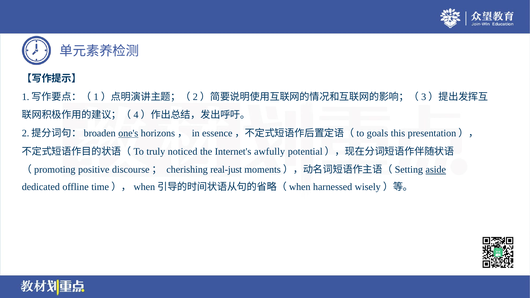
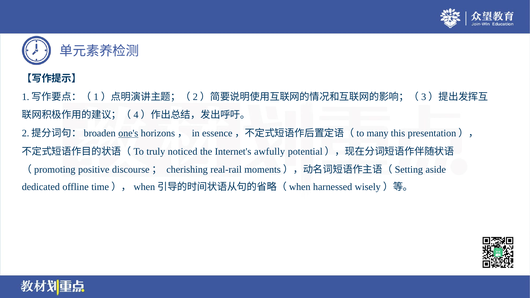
goals: goals -> many (378, 133)
real-just: real-just -> real-rail (226, 170)
aside underline: present -> none (436, 170)
